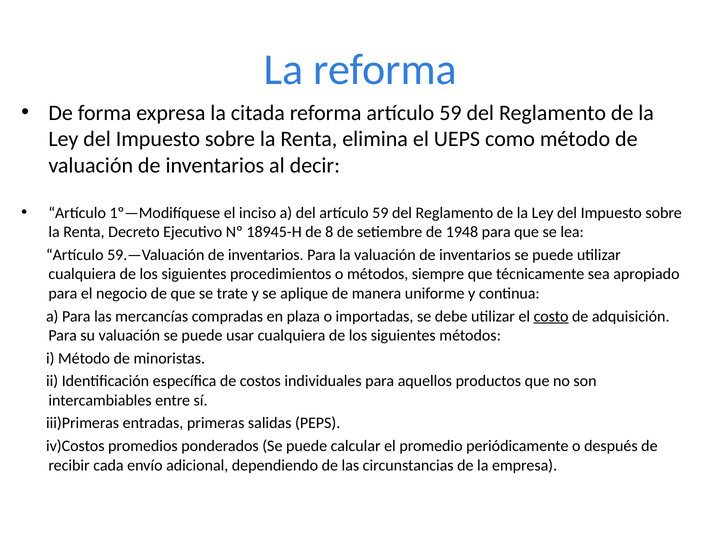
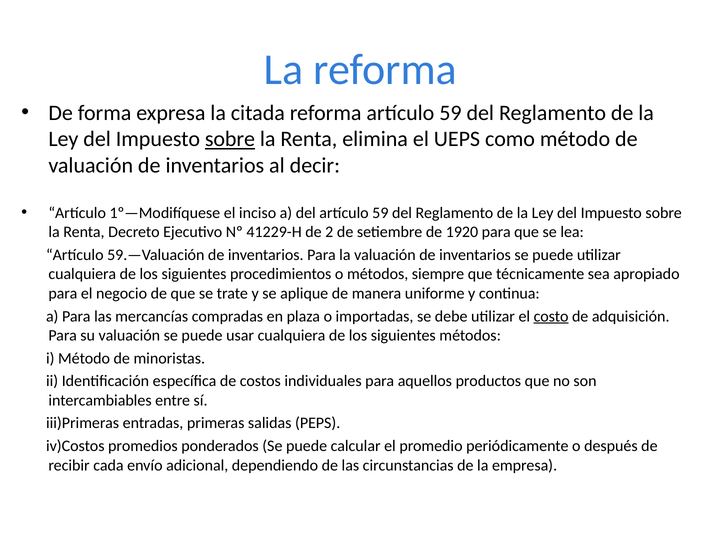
sobre underline: none -> present (230, 139)
18945-H: 18945-H -> 41229-H (274, 232)
8: 8 -> 2 (329, 232)
1948: 1948 -> 1920 (462, 232)
